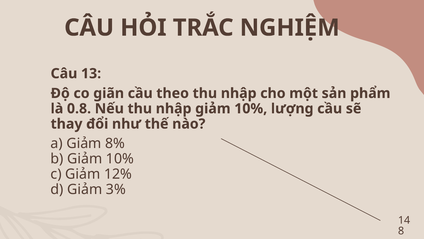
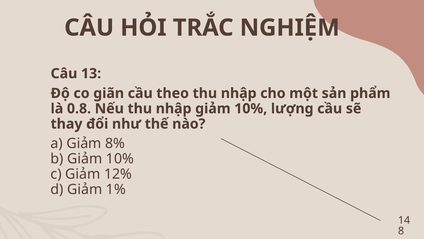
3%: 3% -> 1% (116, 189)
